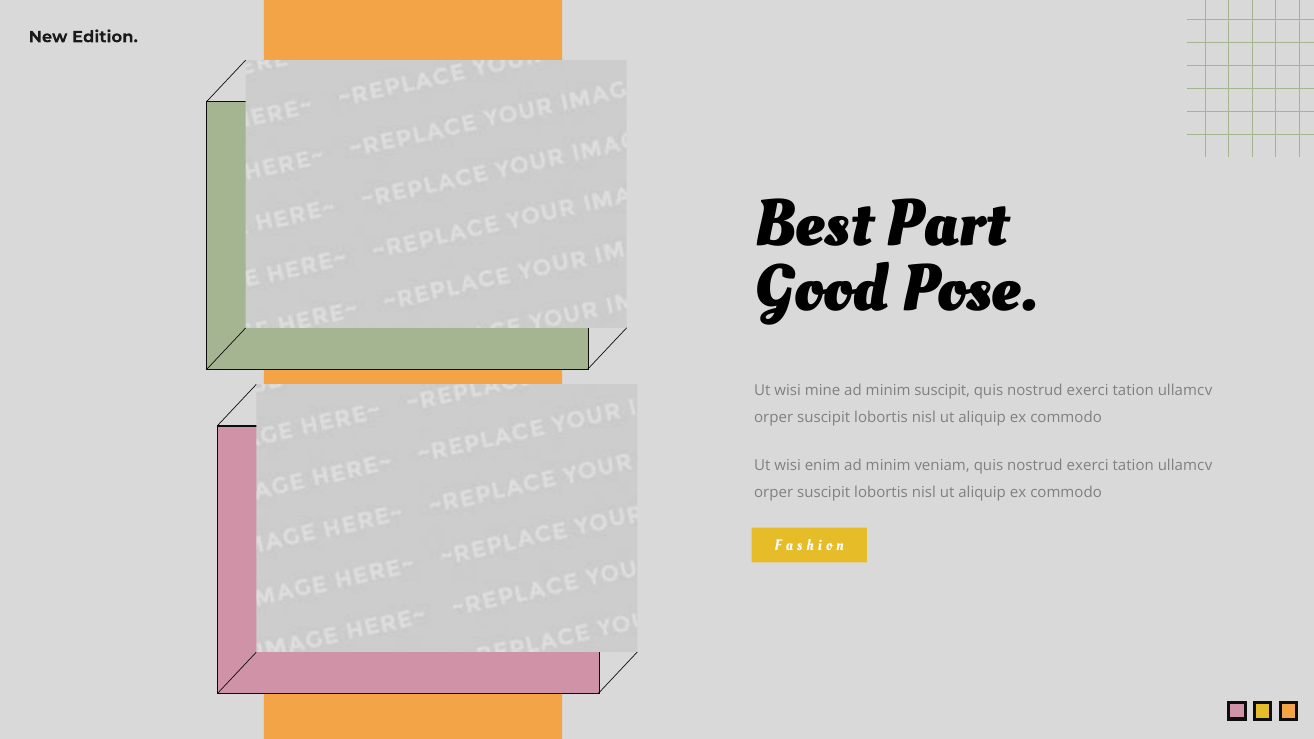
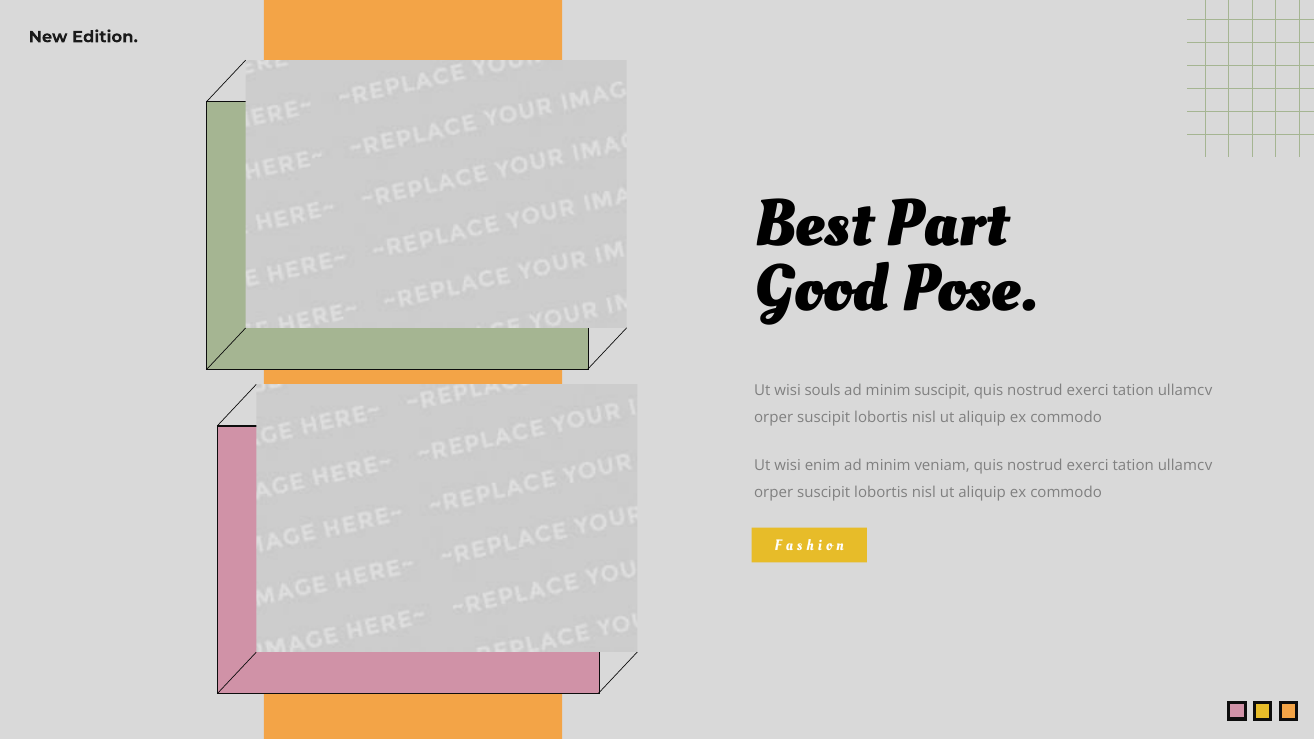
mine: mine -> souls (823, 390)
